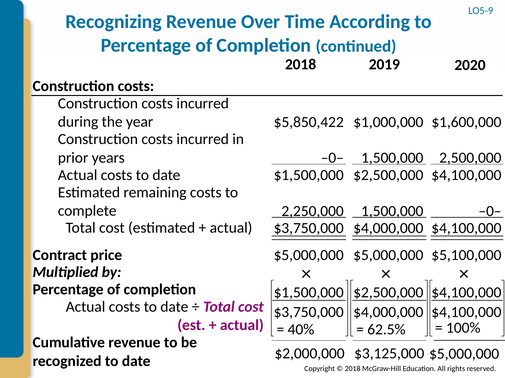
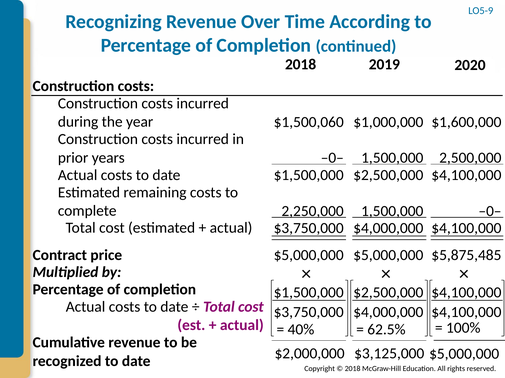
$5,850,422: $5,850,422 -> $1,500,060 (309, 122)
$5,100,000: $5,100,000 -> $5,875,485 (466, 255)
